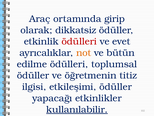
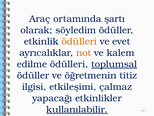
girip: girip -> şartı (115, 19)
dikkatsiz: dikkatsiz -> söyledim (76, 30)
ödülleri colour: red -> orange (79, 41)
bütün: bütün -> kalem (121, 53)
toplumsal underline: none -> present (114, 64)
etkileşimi ödüller: ödüller -> çalmaz (116, 86)
